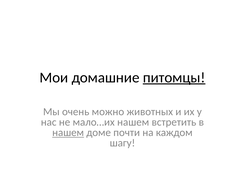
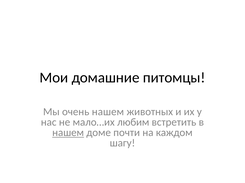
питомцы underline: present -> none (174, 78)
очень можно: можно -> нашем (108, 112)
мало…их нашем: нашем -> любим (133, 123)
